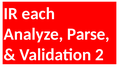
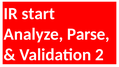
each: each -> start (38, 14)
